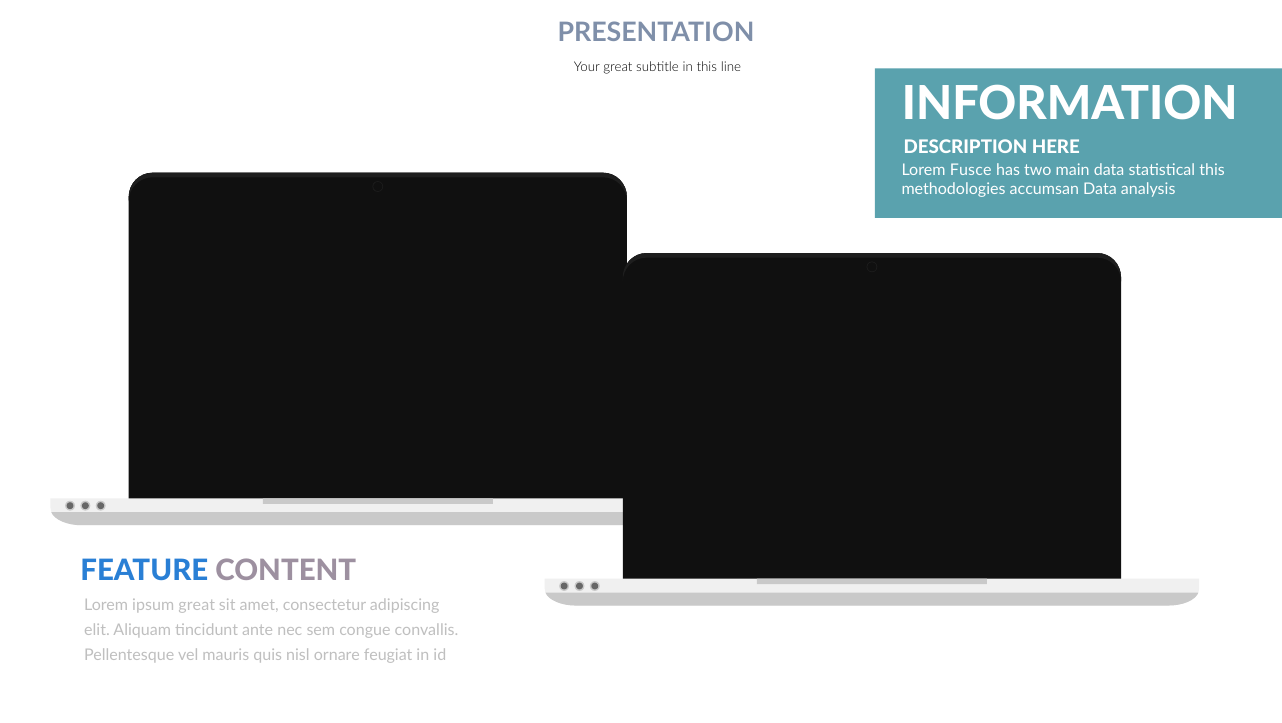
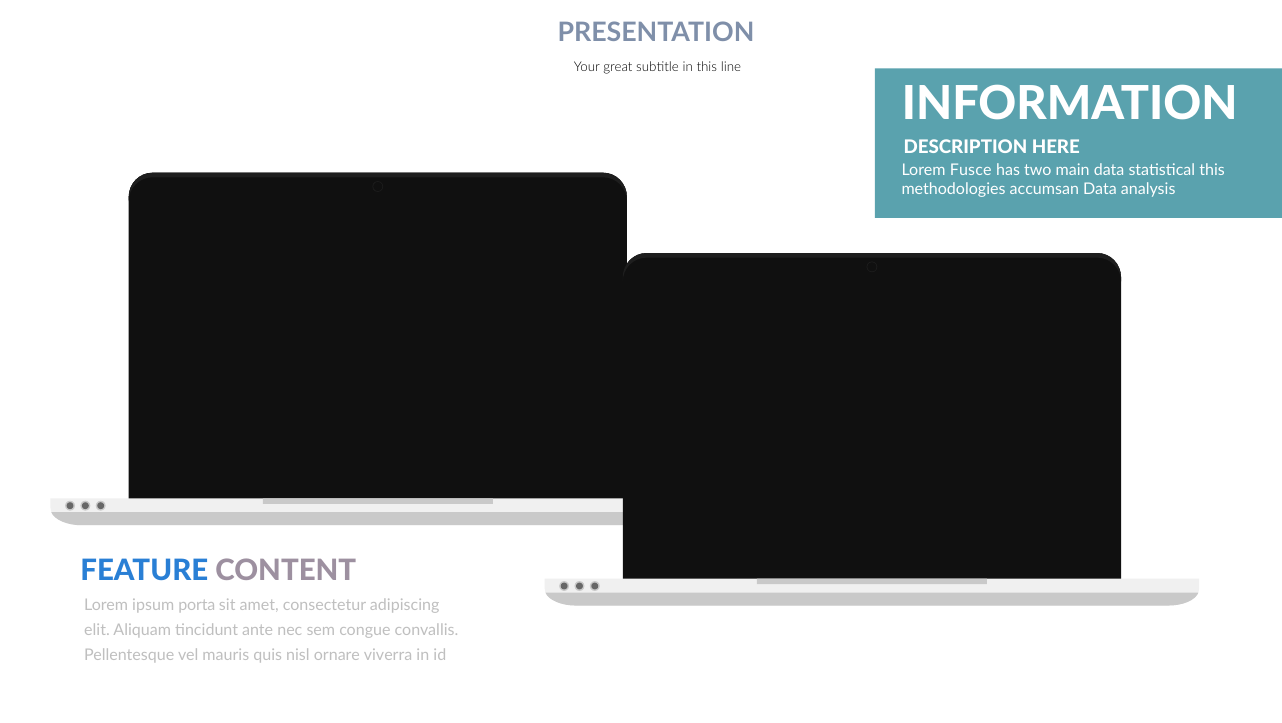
ipsum great: great -> porta (197, 605)
feugiat: feugiat -> viverra (388, 655)
